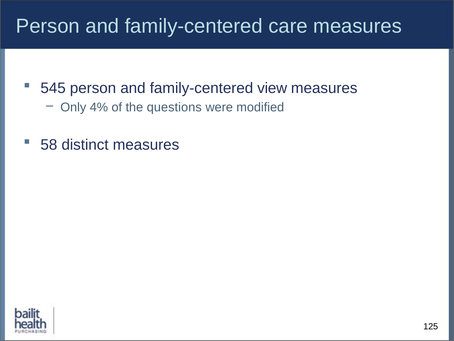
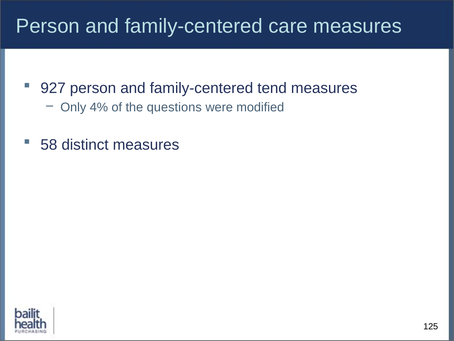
545: 545 -> 927 (53, 88)
view: view -> tend (272, 88)
